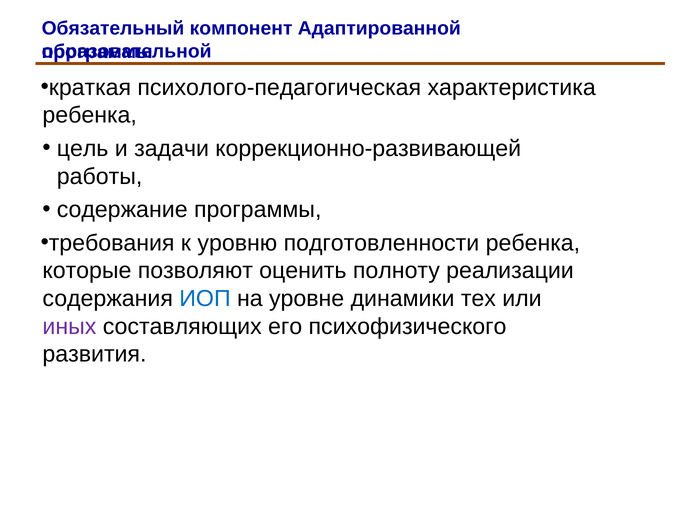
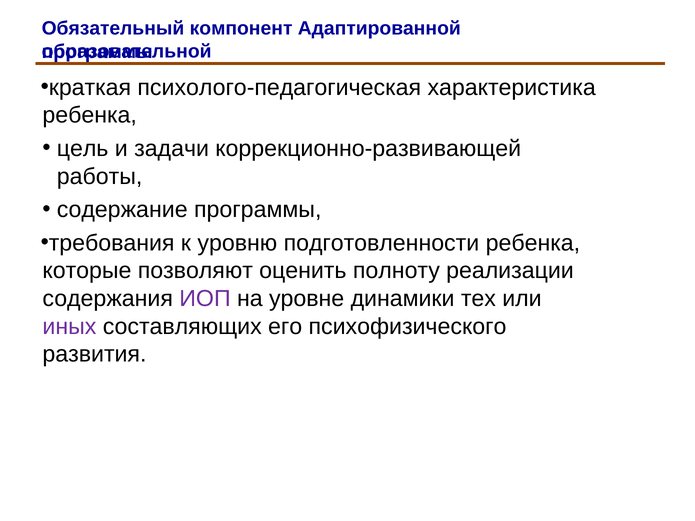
ИОП colour: blue -> purple (205, 299)
